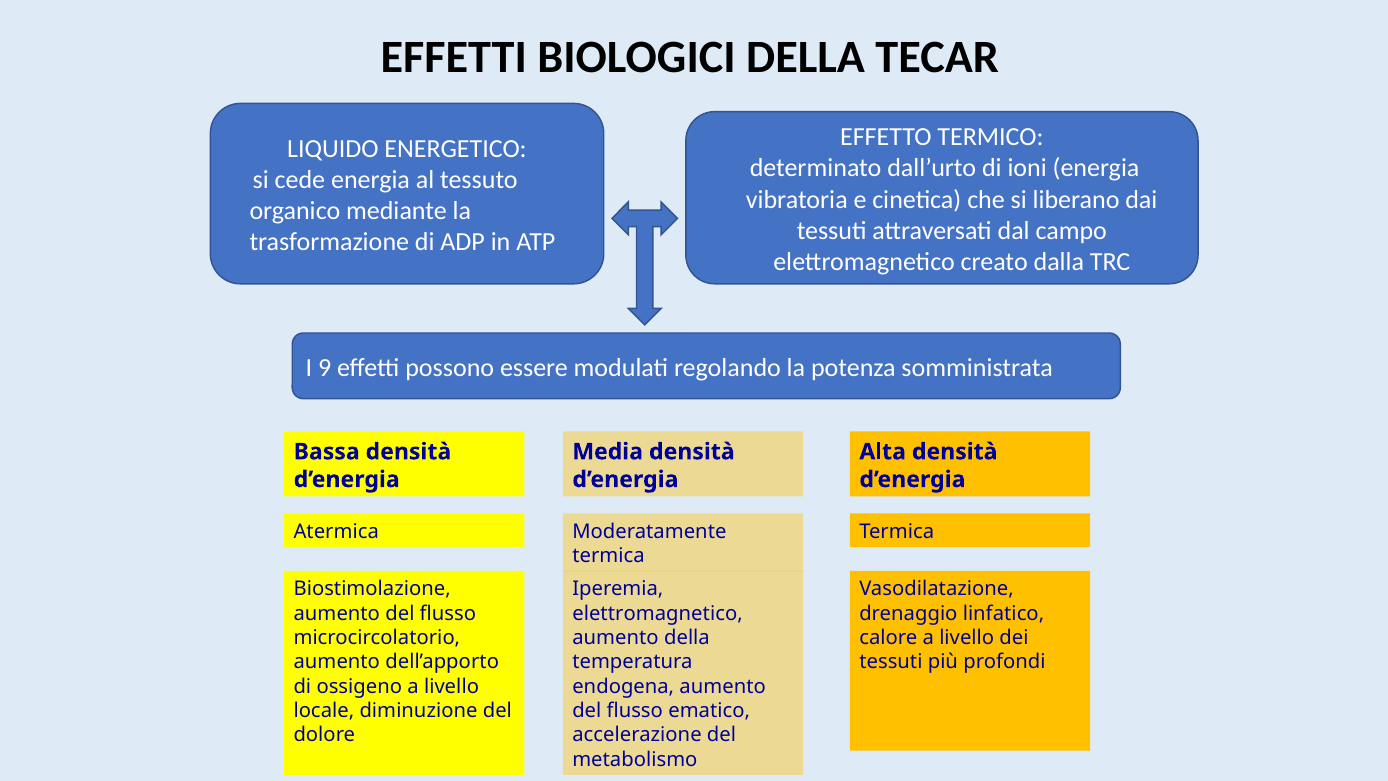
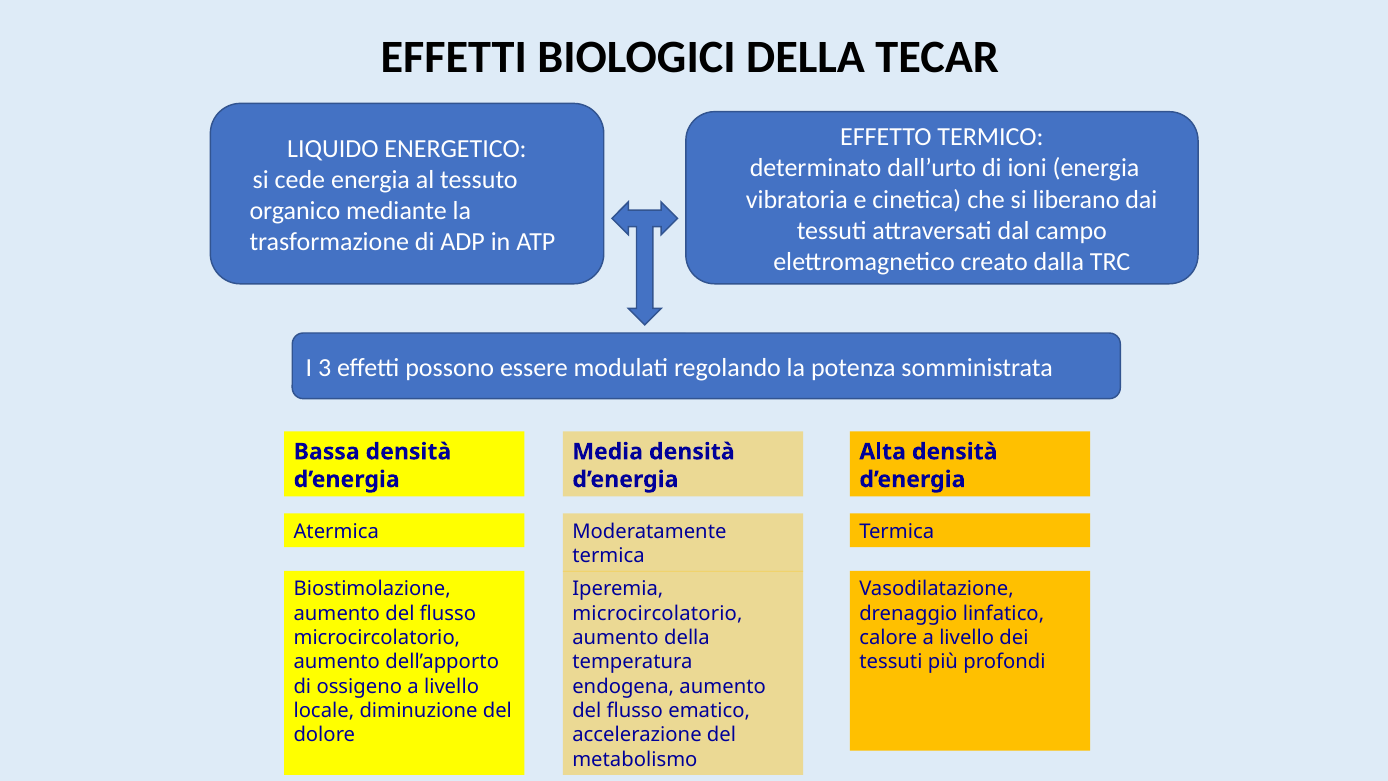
9: 9 -> 3 (325, 368)
elettromagnetico: elettromagnetico -> microcircolatorio (657, 613)
